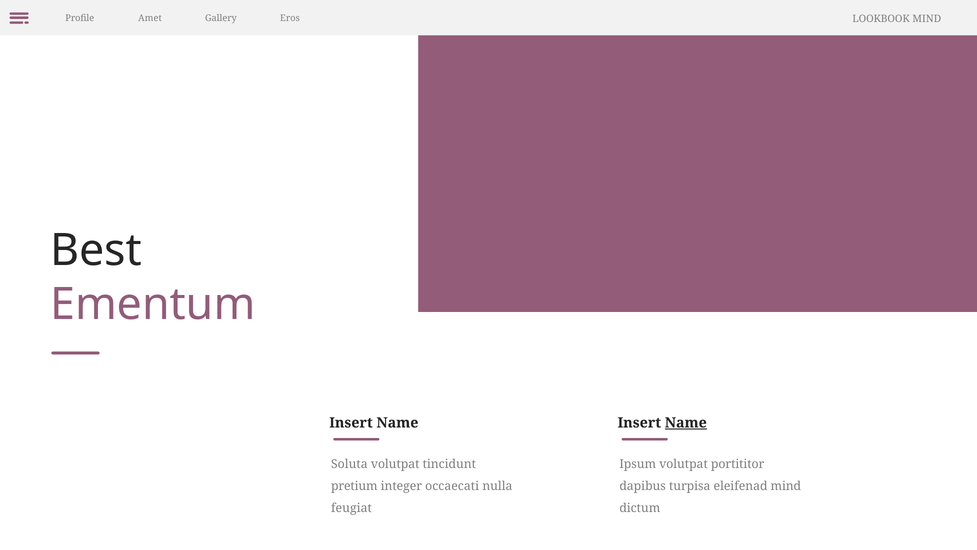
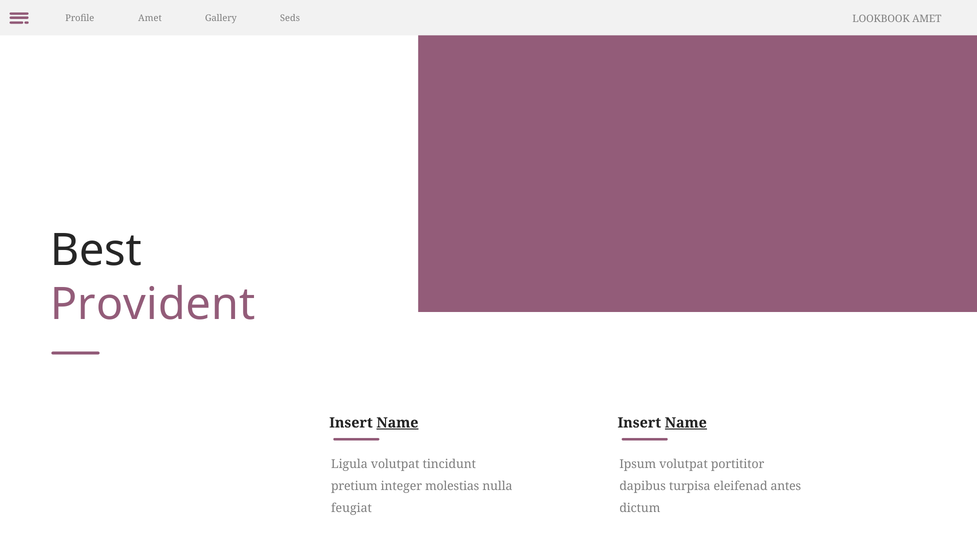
Eros: Eros -> Seds (290, 18)
LOOKBOOK MIND: MIND -> AMET (927, 19)
Ementum: Ementum -> Provident (153, 304)
Name underline: none -> present (397, 422)
Soluta: Soluta -> Ligula (349, 464)
occaecati: occaecati -> molestias (452, 486)
eleifenad mind: mind -> antes (786, 486)
